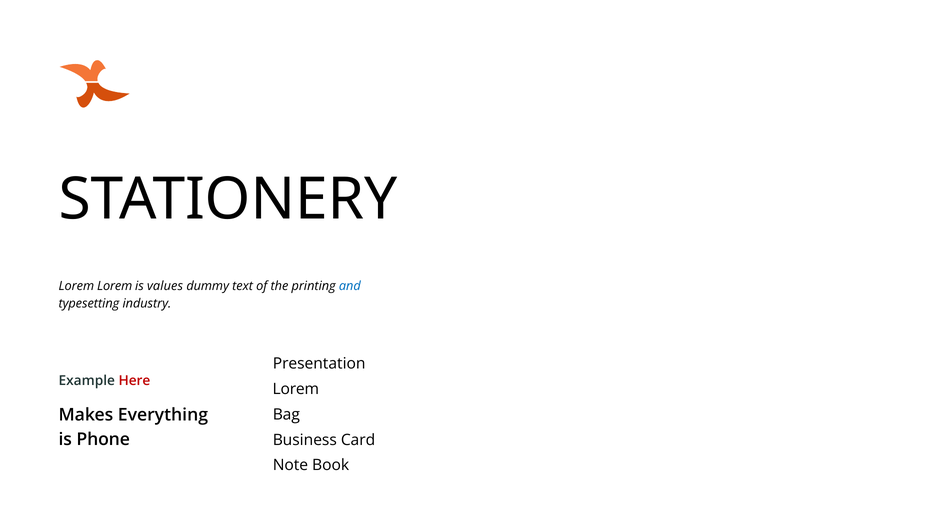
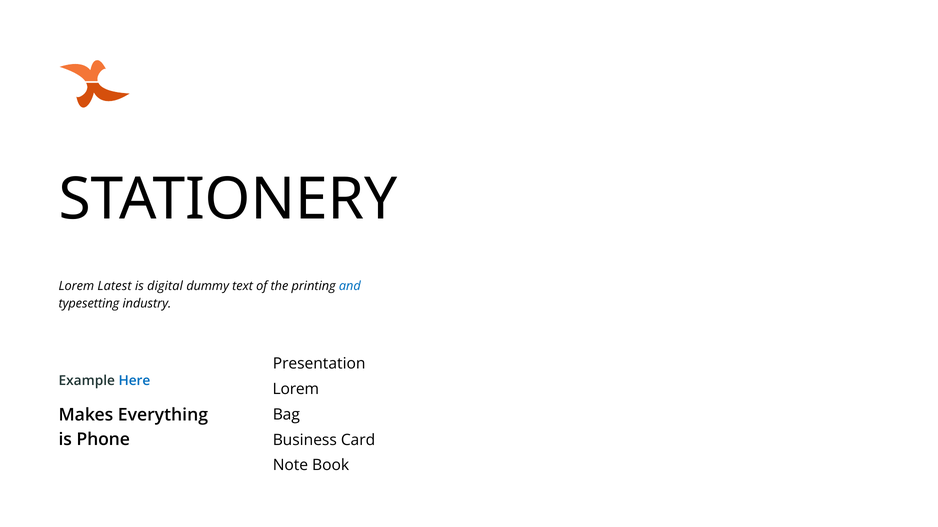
Lorem Lorem: Lorem -> Latest (115, 287)
values: values -> digital (165, 287)
Here colour: red -> blue (134, 381)
